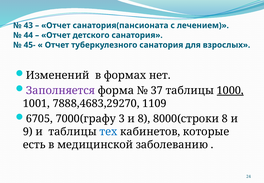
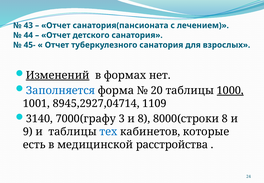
Изменений underline: none -> present (58, 75)
Заполняется colour: purple -> blue (60, 90)
37: 37 -> 20 (157, 90)
7888,4683,29270: 7888,4683,29270 -> 8945,2927,04714 (96, 103)
6705: 6705 -> 3140 (39, 119)
заболеванию: заболеванию -> расстройства (172, 145)
